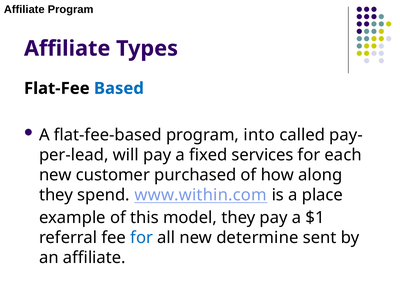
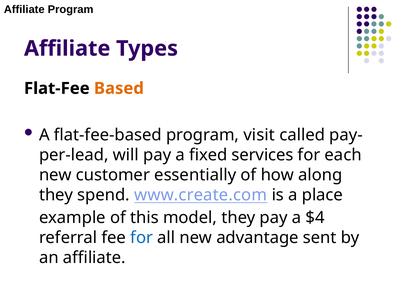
Based colour: blue -> orange (119, 88)
into: into -> visit (259, 135)
purchased: purchased -> essentially (195, 175)
www.within.com: www.within.com -> www.create.com (201, 195)
$1: $1 -> $4 (315, 218)
determine: determine -> advantage (257, 238)
